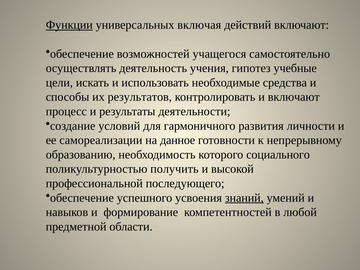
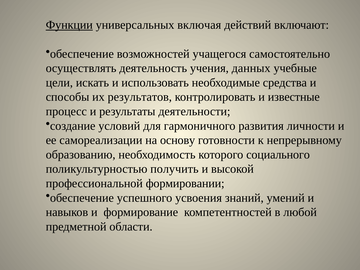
гипотез: гипотез -> данных (251, 68)
и включают: включают -> известные (294, 97)
данное: данное -> основу (178, 140)
последующего: последующего -> формировании (185, 183)
знаний underline: present -> none (244, 198)
